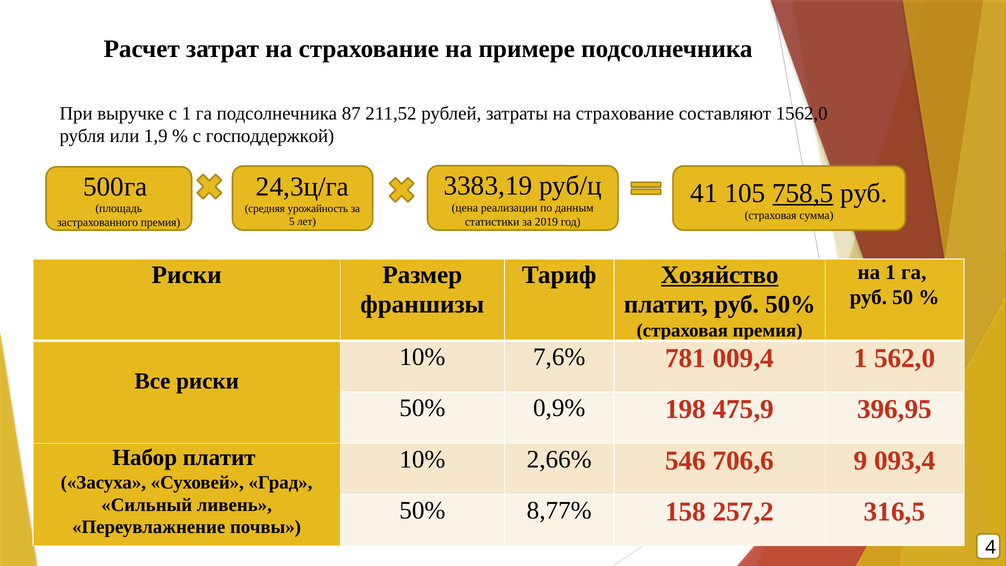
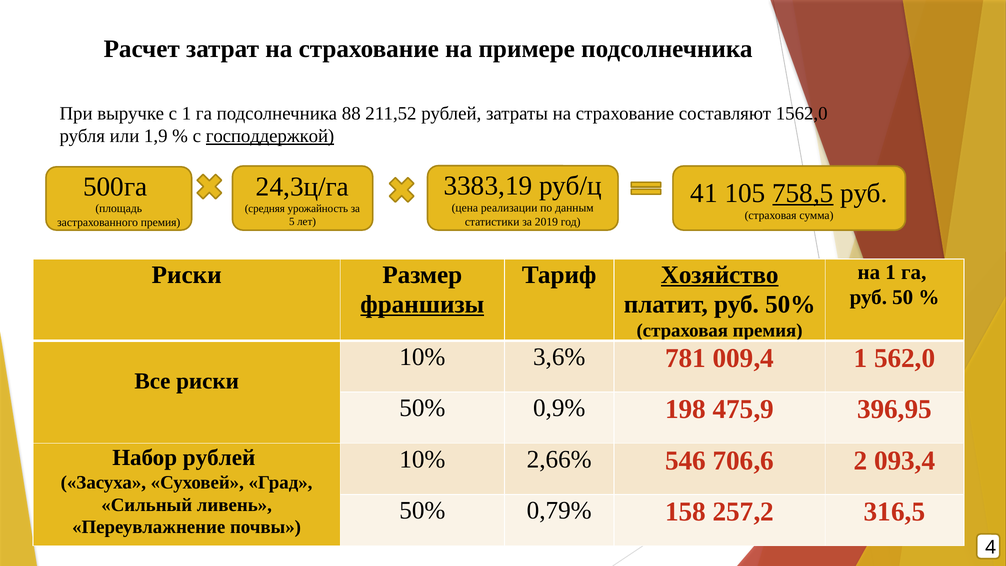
87: 87 -> 88 (351, 113)
господдержкой underline: none -> present (270, 136)
франшизы underline: none -> present (422, 305)
7,6%: 7,6% -> 3,6% (559, 357)
Набор платит: платит -> рублей (219, 458)
9: 9 -> 2 (860, 460)
8,77%: 8,77% -> 0,79% (559, 510)
